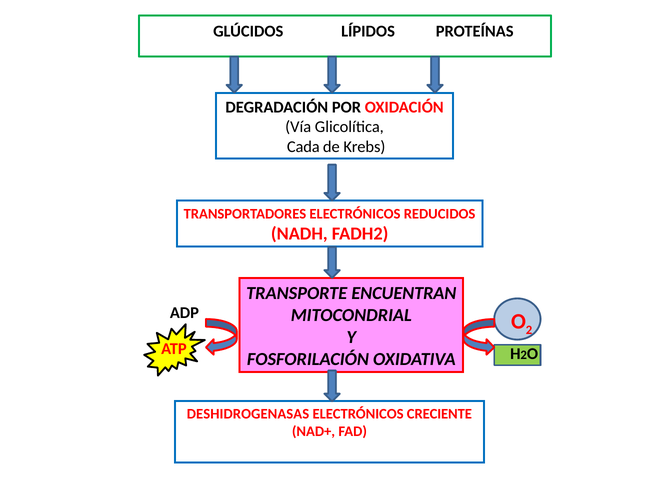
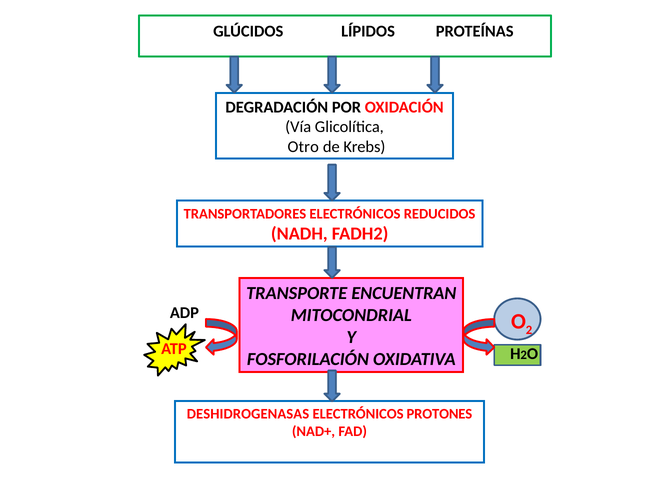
Cada: Cada -> Otro (303, 147)
CRECIENTE: CRECIENTE -> PROTONES (439, 414)
